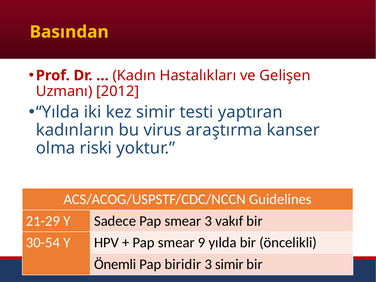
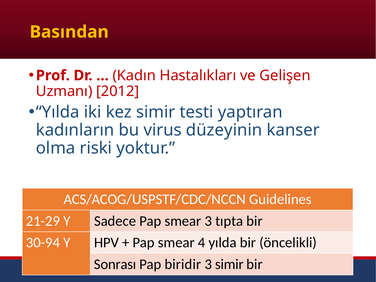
araştırma: araştırma -> düzeyinin (224, 130)
vakıf: vakıf -> tıpta (229, 221)
30-54: 30-54 -> 30-94 (43, 243)
9: 9 -> 4 (202, 243)
Önemli: Önemli -> Sonrası (115, 264)
